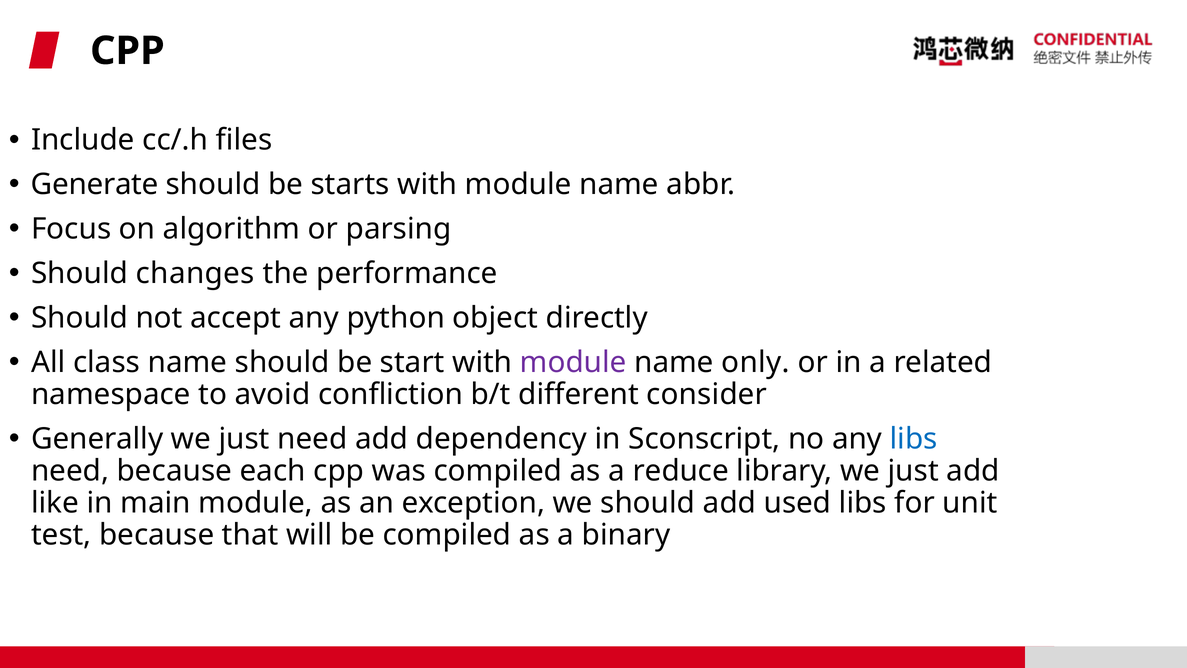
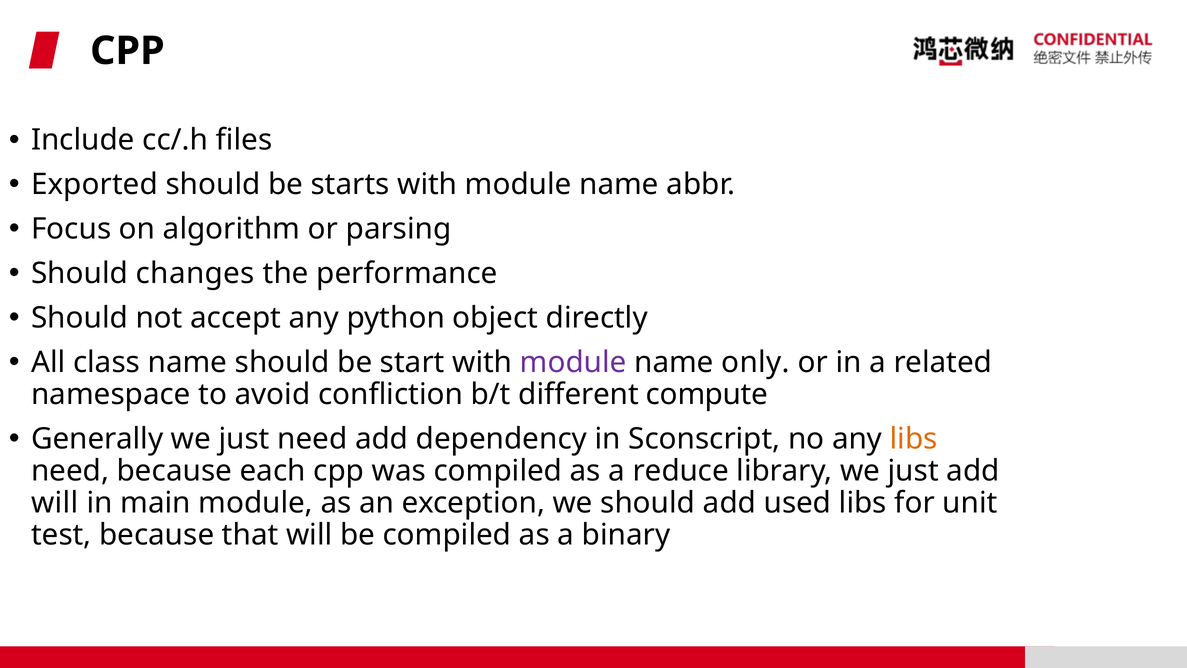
Generate: Generate -> Exported (95, 185)
consider: consider -> compute (707, 394)
libs colour: blue -> orange (914, 439)
like: like -> will (55, 503)
